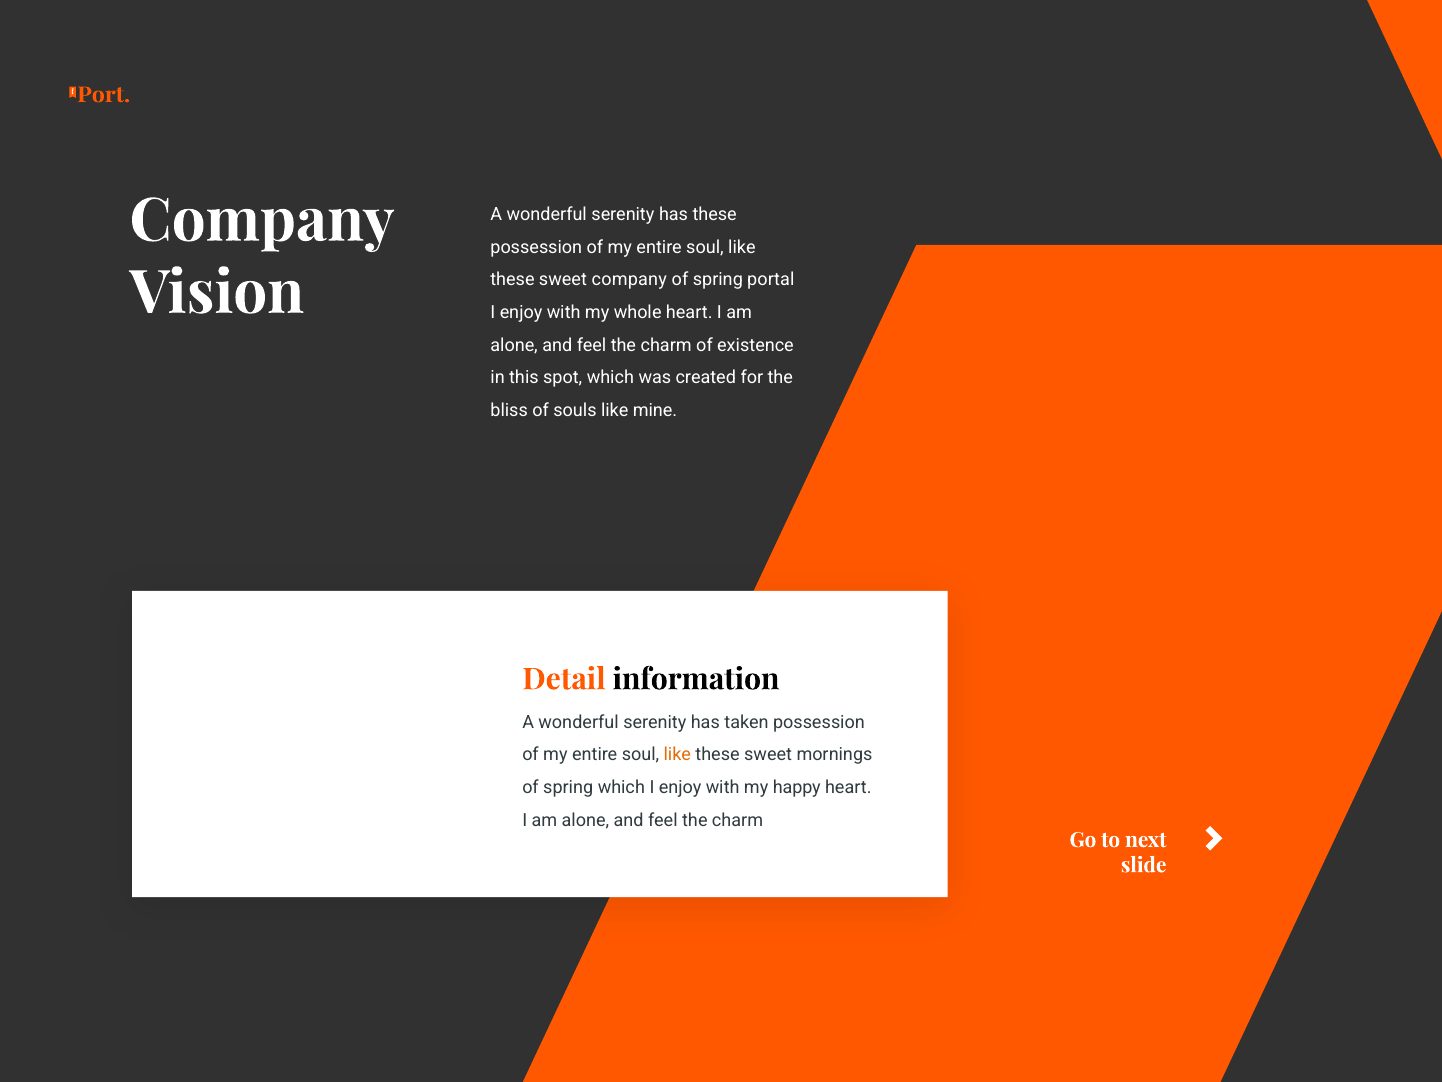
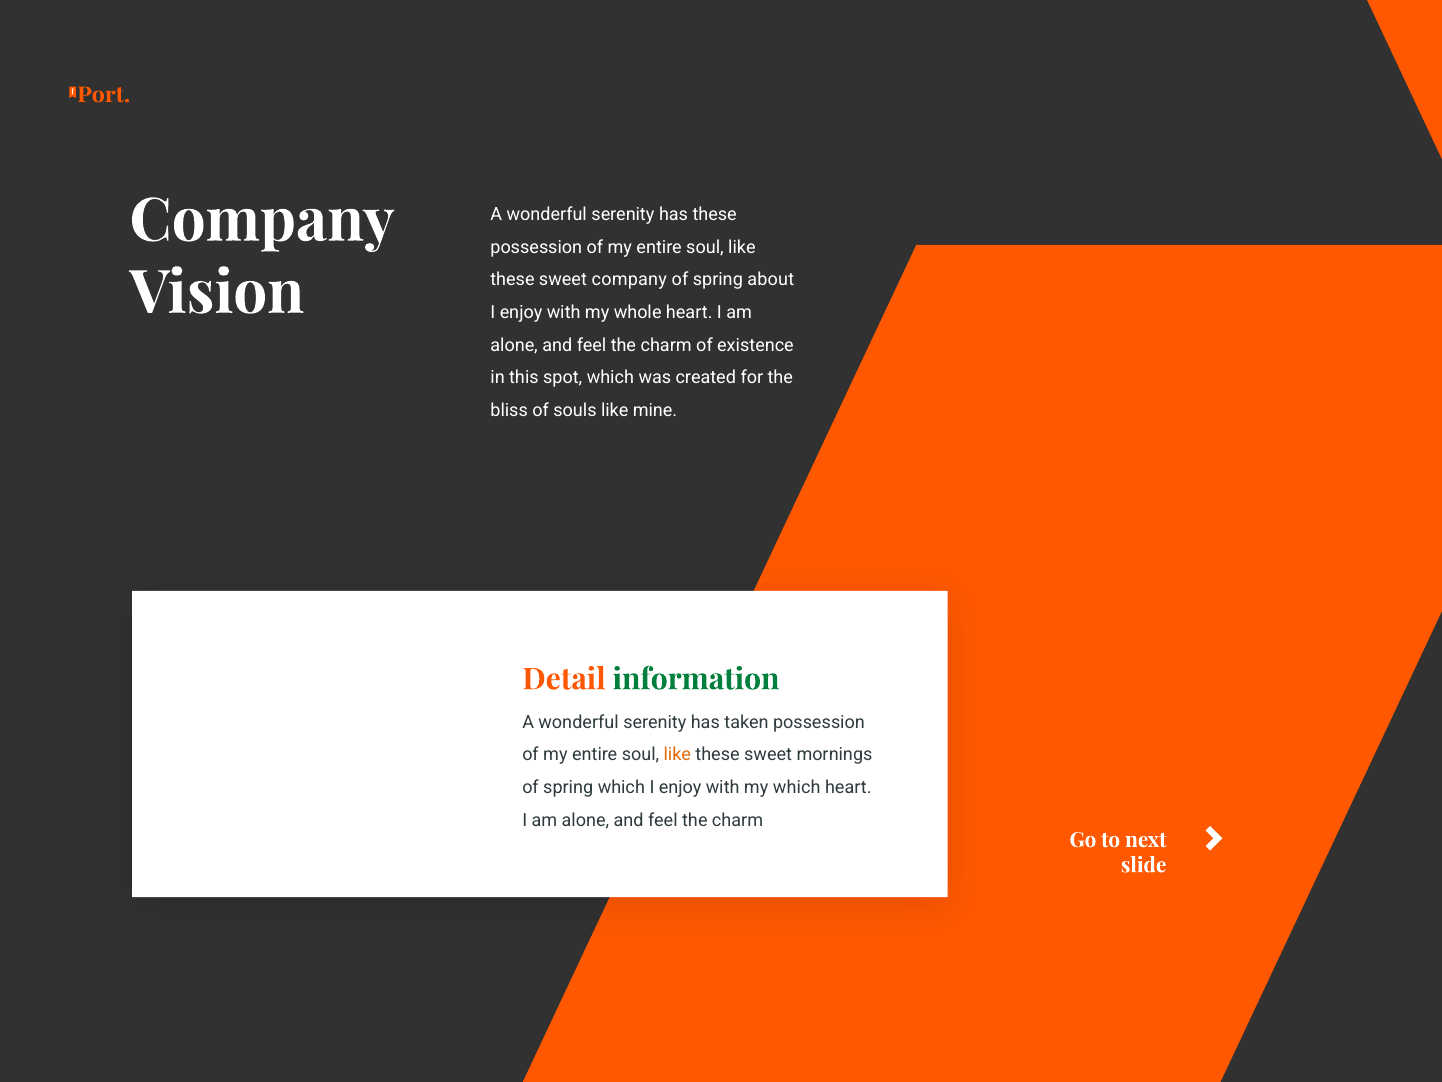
portal: portal -> about (771, 280)
information colour: black -> green (696, 679)
my happy: happy -> which (797, 787)
